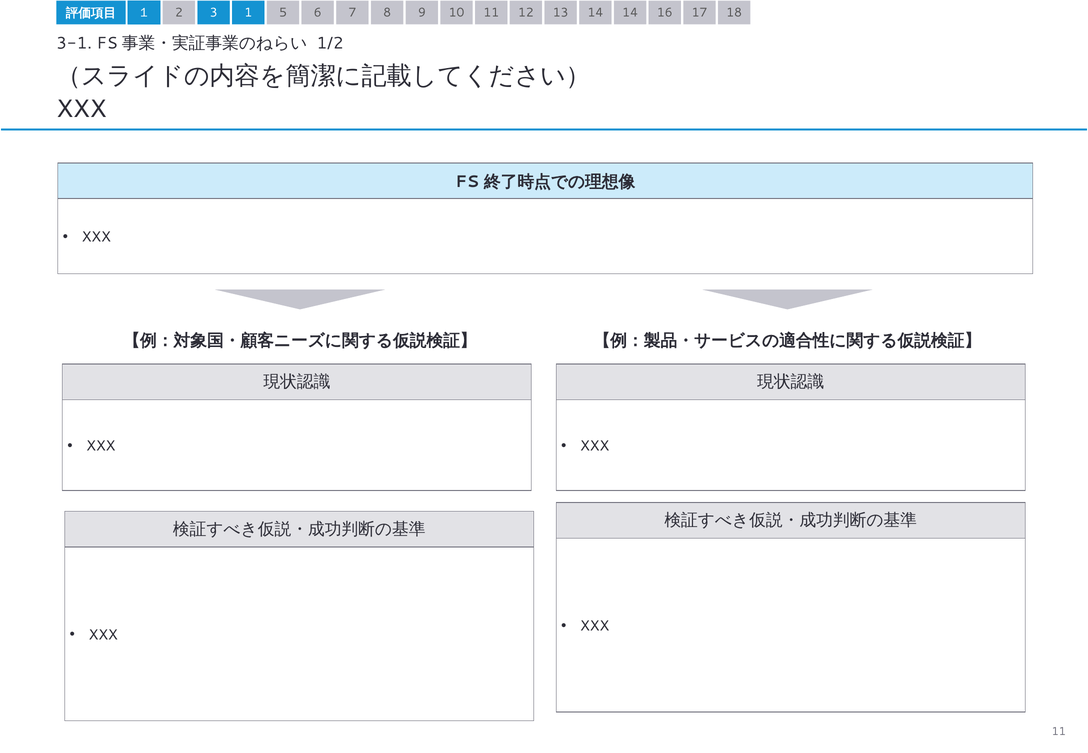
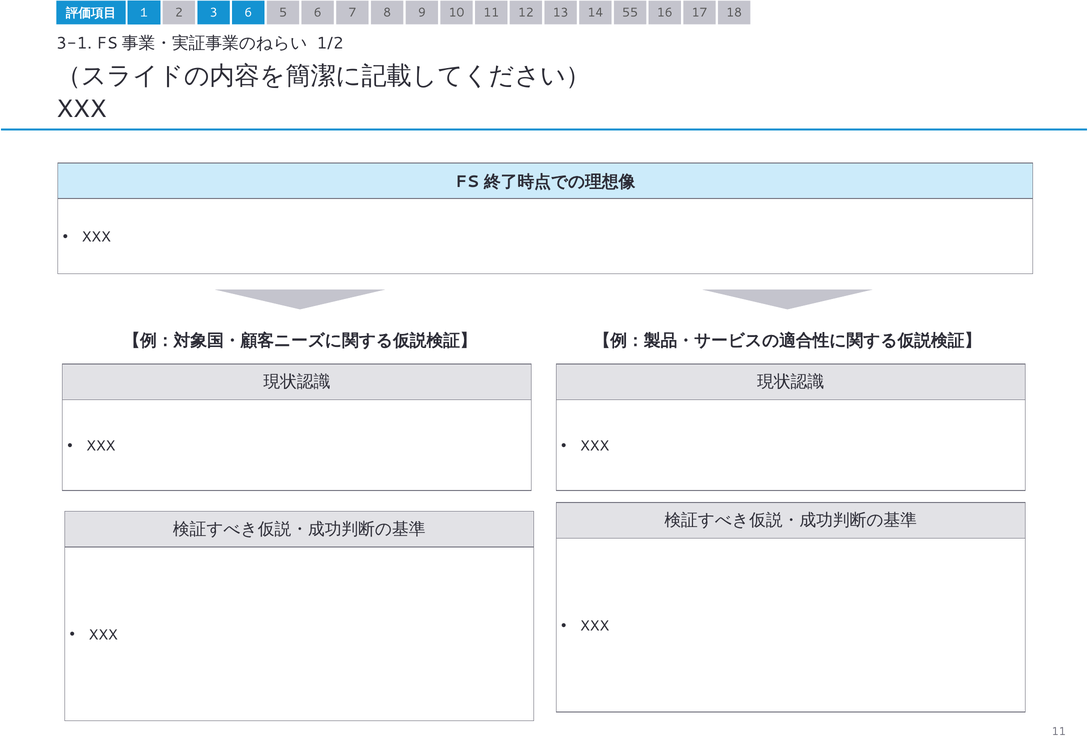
3 1: 1 -> 6 (248, 13)
14 14: 14 -> 55 (630, 13)
